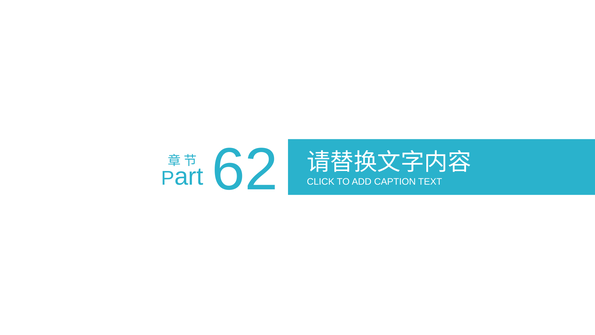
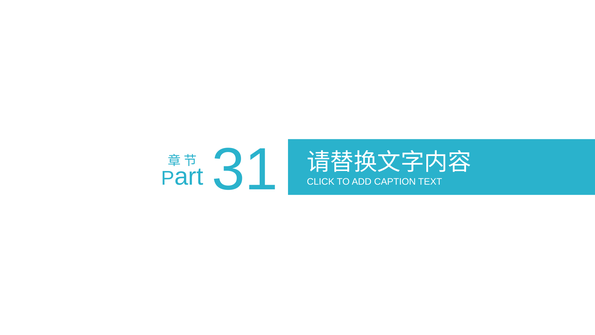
62: 62 -> 31 (245, 170)
